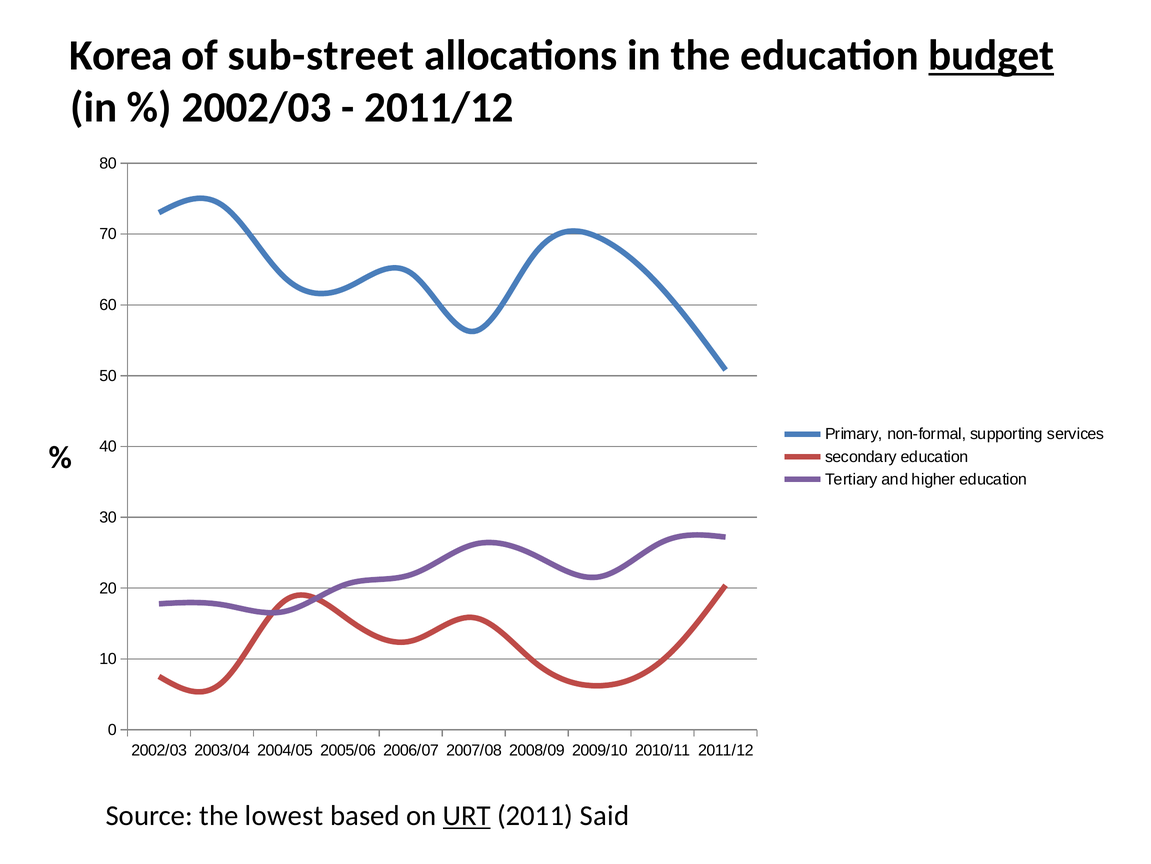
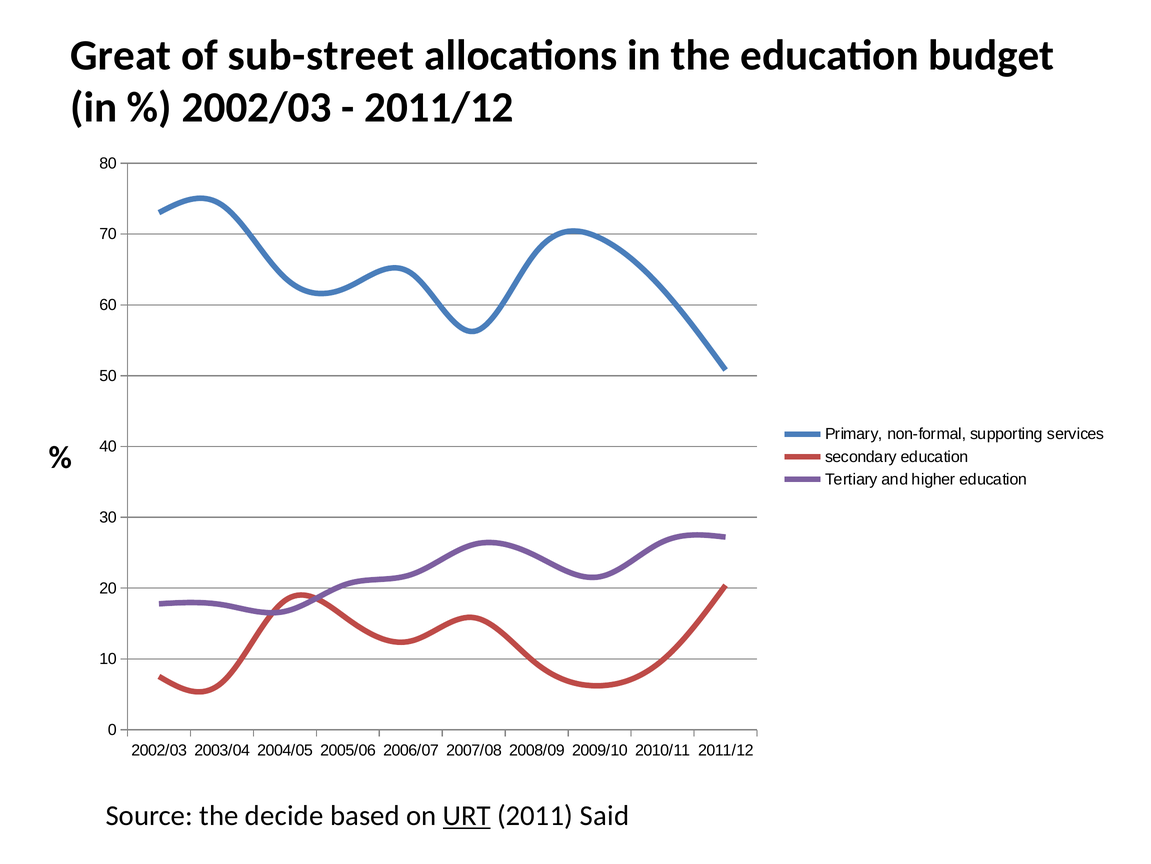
Korea: Korea -> Great (121, 56)
budget underline: present -> none (991, 56)
lowest: lowest -> decide (284, 815)
